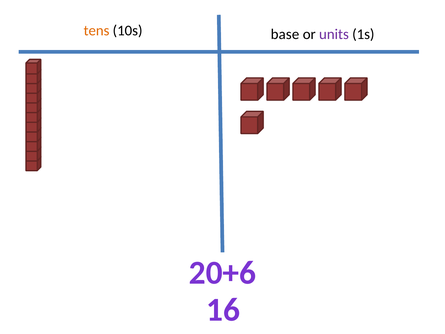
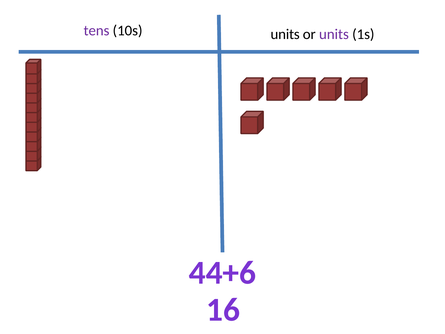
tens colour: orange -> purple (96, 31)
10s base: base -> units (285, 34)
20+6: 20+6 -> 44+6 (222, 273)
